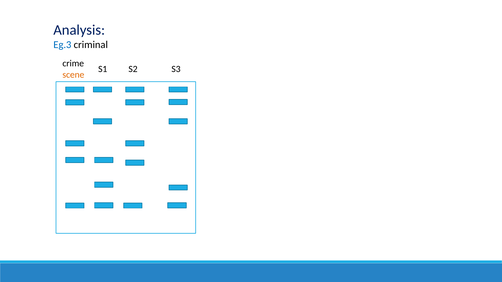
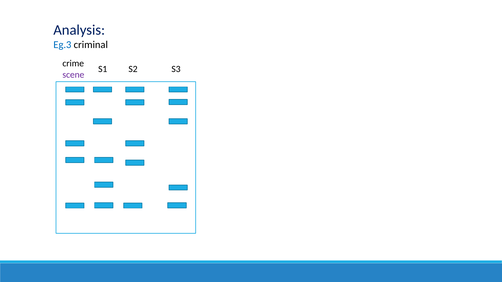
scene colour: orange -> purple (73, 75)
